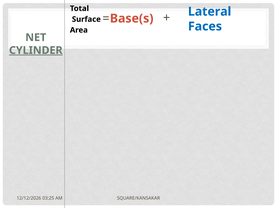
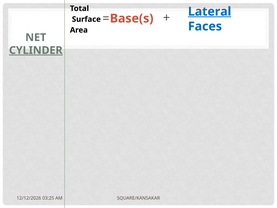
Lateral underline: none -> present (210, 12)
